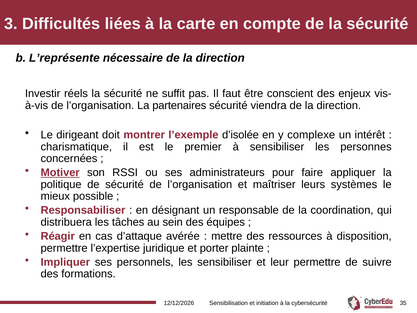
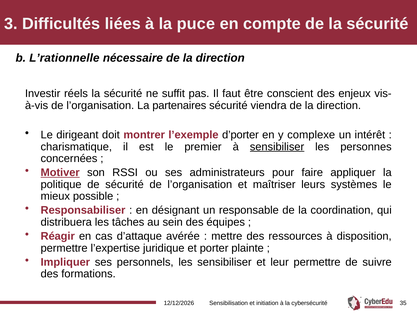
carte: carte -> puce (196, 24)
L’représente: L’représente -> L’rationnelle (64, 58)
d’isolée: d’isolée -> d’porter (240, 135)
sensibiliser underline: none -> present (277, 147)
